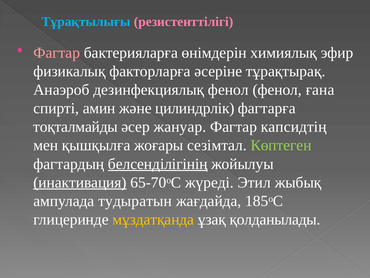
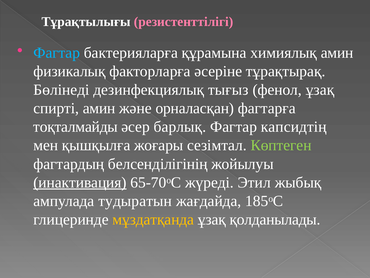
Тұрақтылығы colour: light blue -> white (86, 22)
Фагтар colour: pink -> light blue (57, 53)
өнімдерін: өнімдерін -> құрамына (214, 53)
химиялық эфир: эфир -> амин (337, 53)
Анаэроб: Анаэроб -> Бөлінеді (61, 90)
дезинфекциялық фенол: фенол -> тығыз (228, 90)
фенол ғана: ғана -> ұзақ (320, 90)
цилиндрлік: цилиндрлік -> орналасқан (195, 108)
жануар: жануар -> барлық (180, 127)
белсенділігінің underline: present -> none (158, 164)
